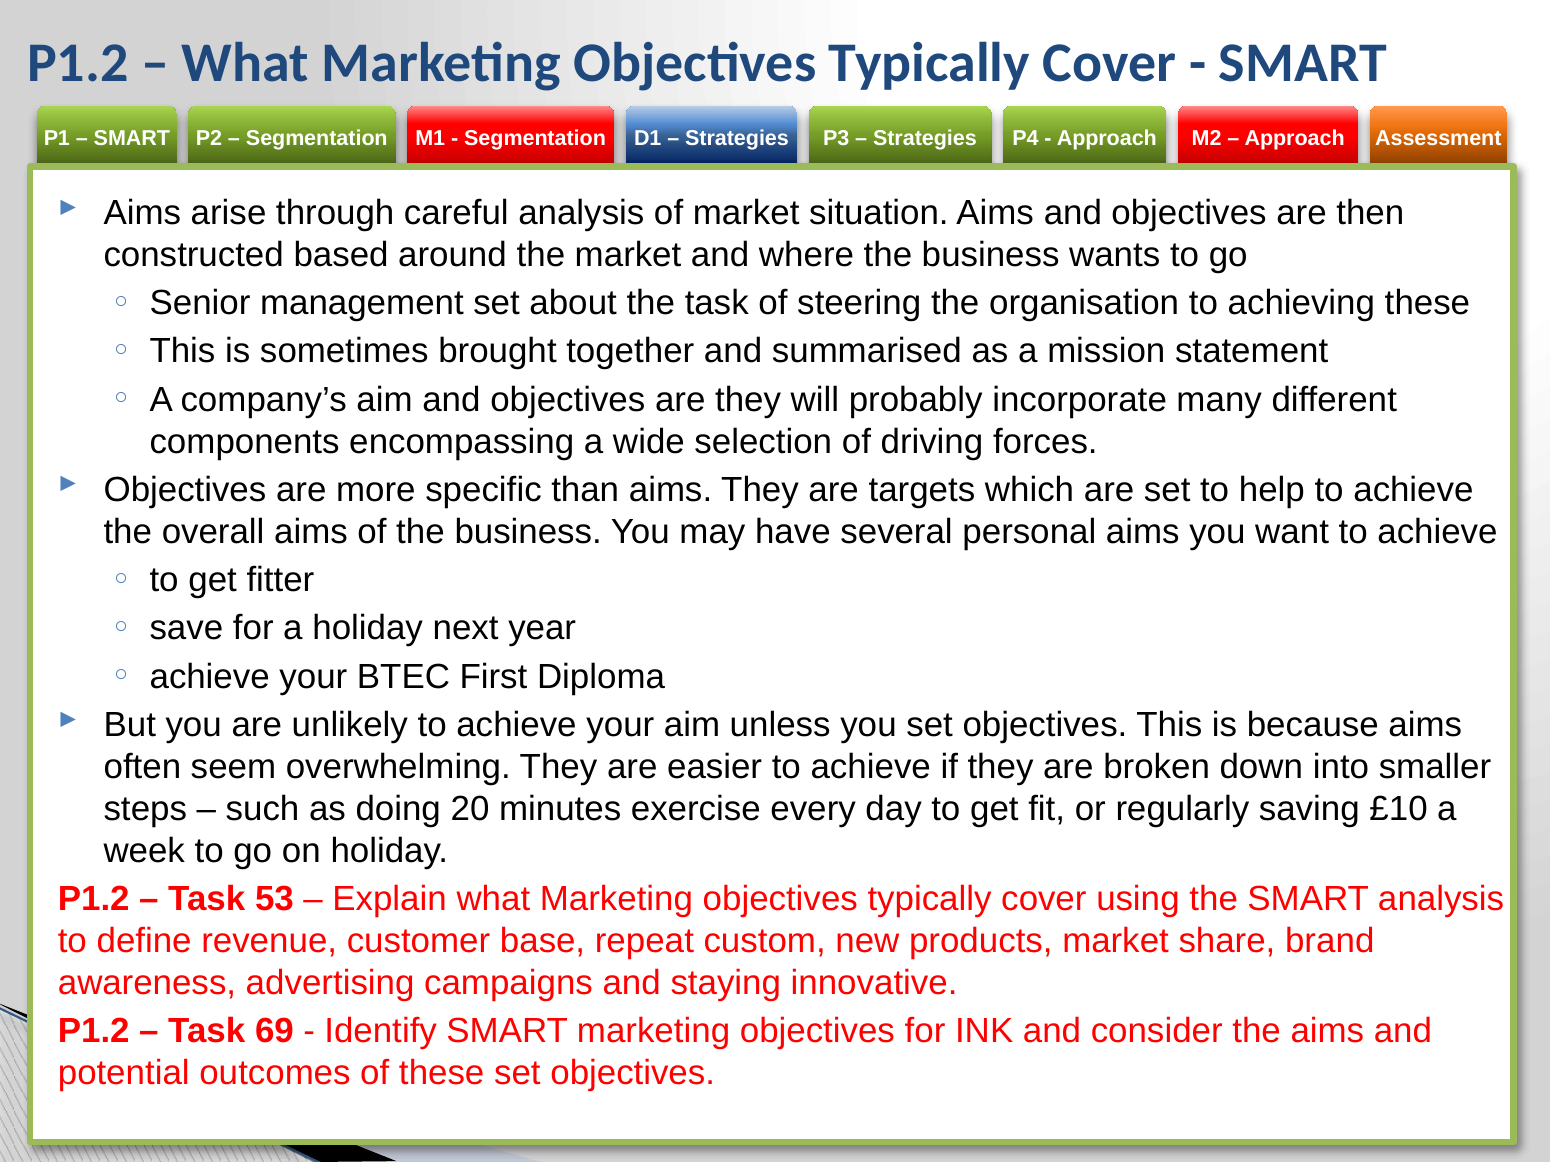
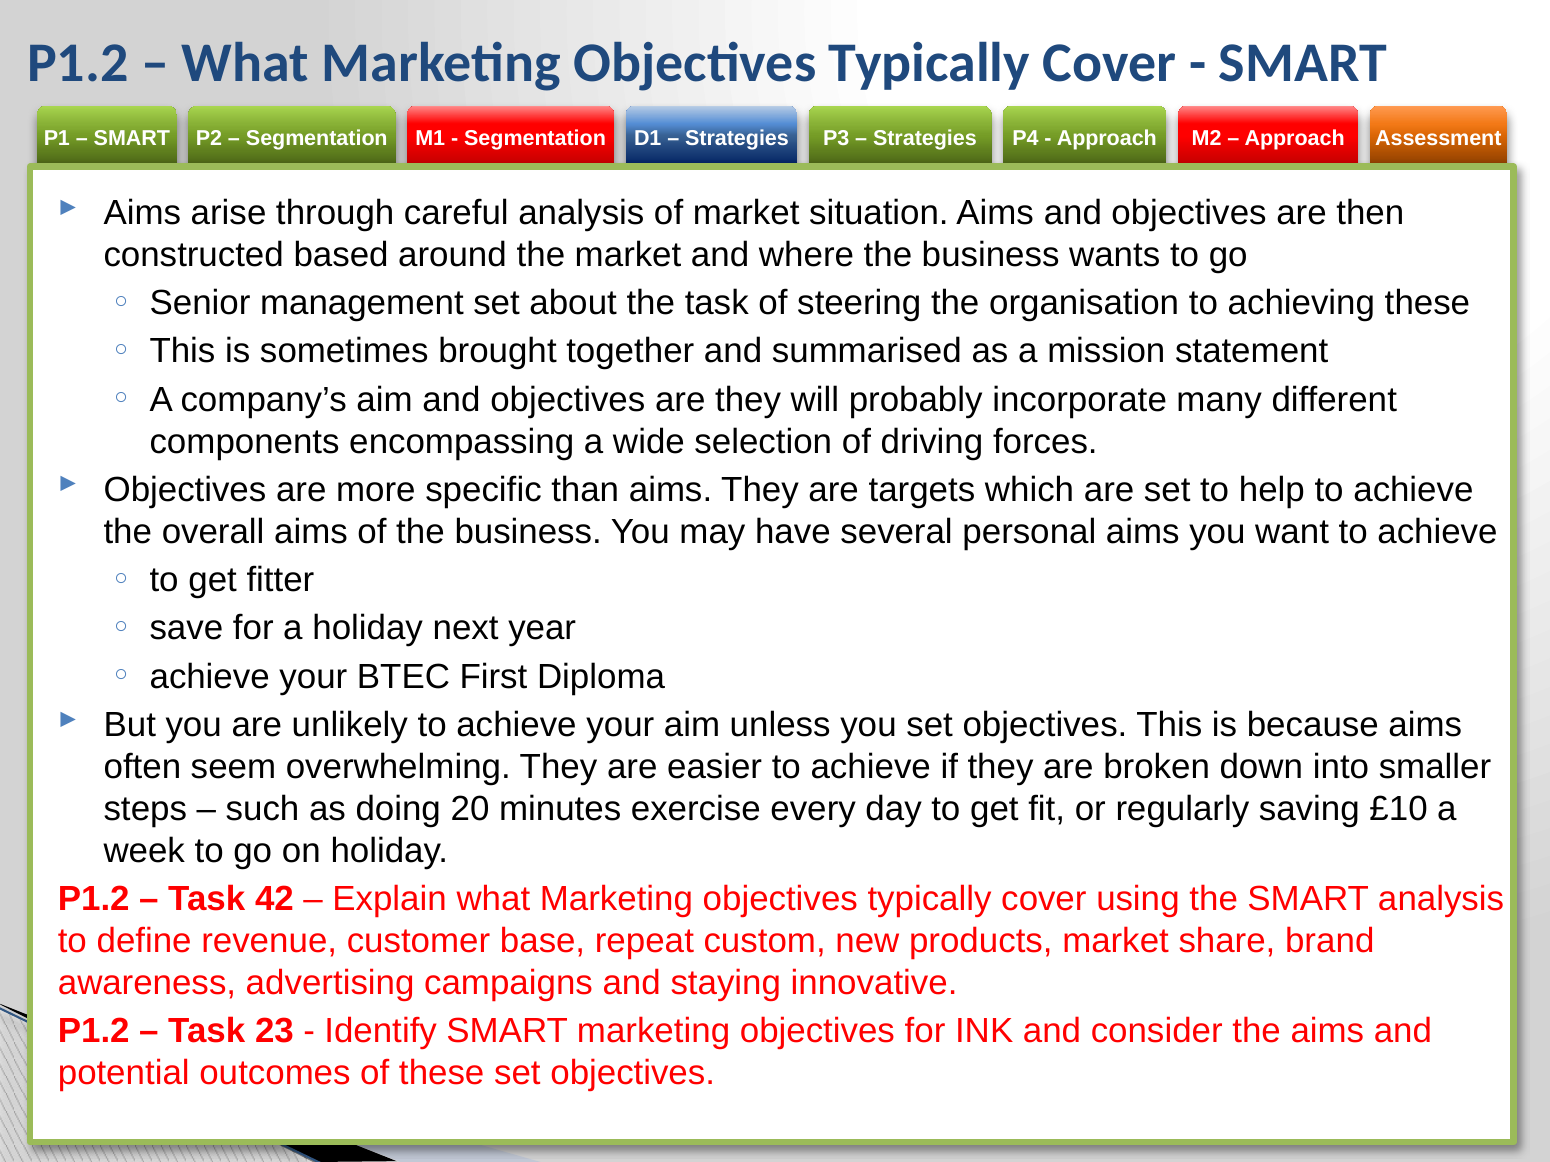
53: 53 -> 42 (274, 899)
69: 69 -> 23 (274, 1031)
